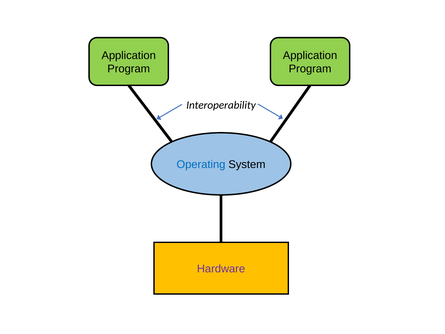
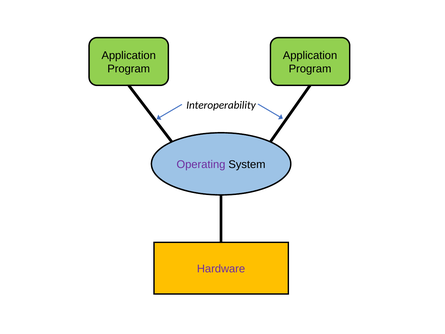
Operating colour: blue -> purple (201, 164)
